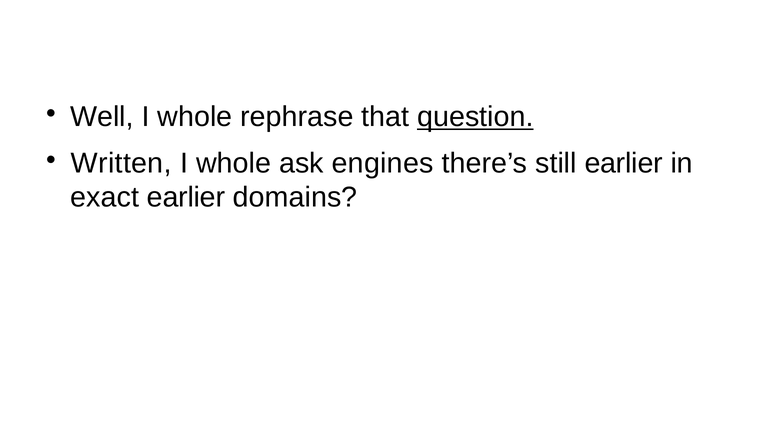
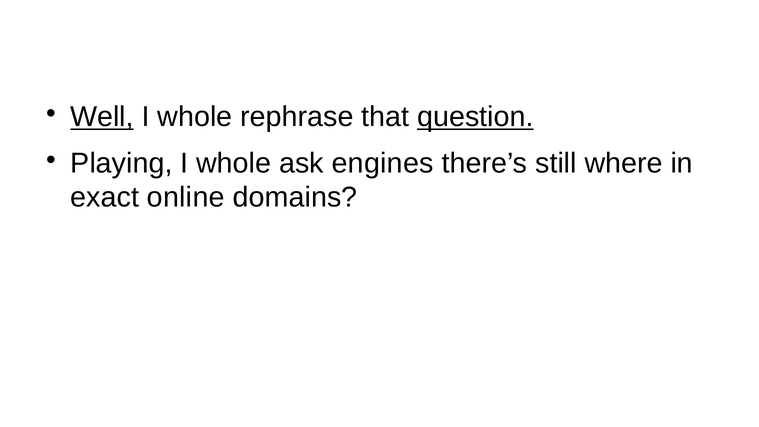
Well underline: none -> present (102, 117)
Written: Written -> Playing (121, 163)
still earlier: earlier -> where (624, 163)
exact earlier: earlier -> online (186, 197)
